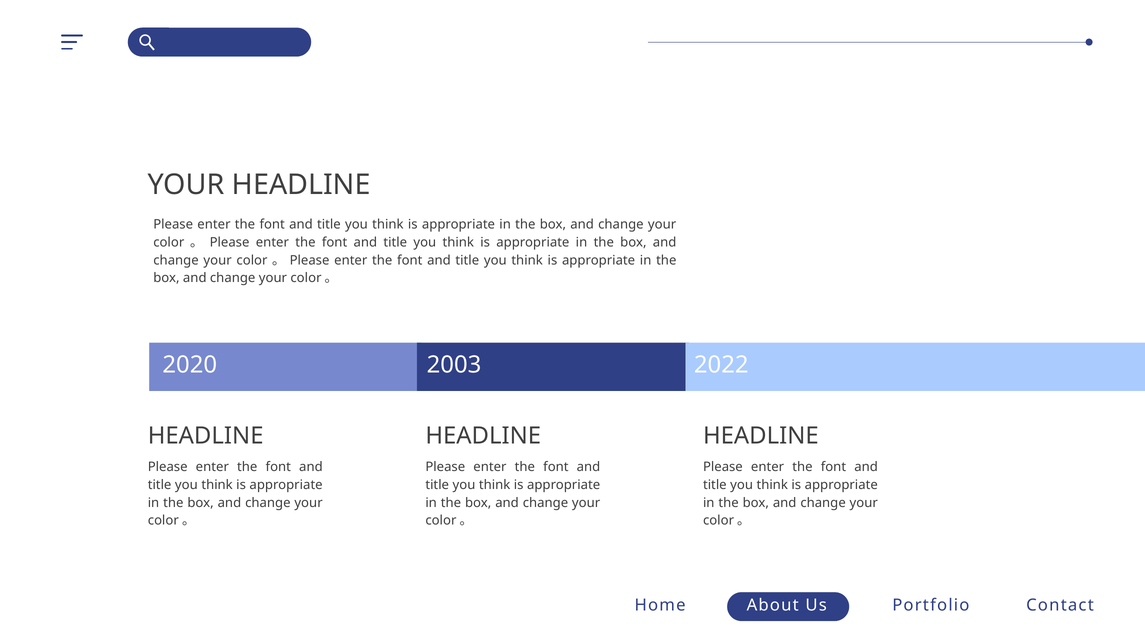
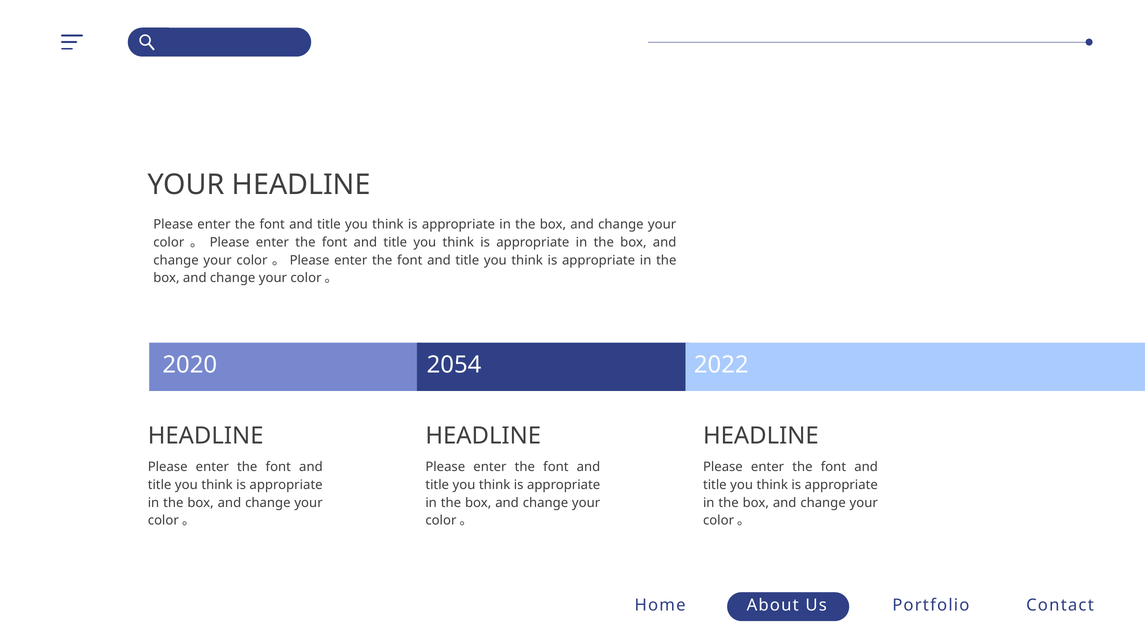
2003: 2003 -> 2054 (454, 365)
